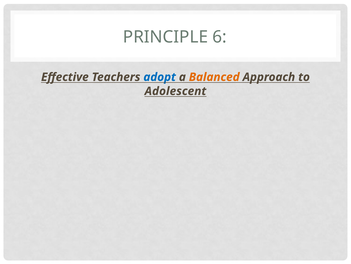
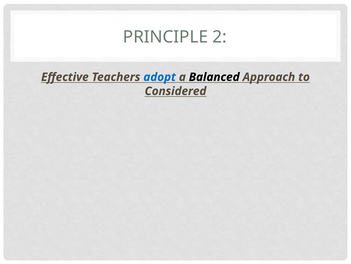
6: 6 -> 2 (220, 37)
Balanced colour: orange -> black (214, 77)
Adolescent: Adolescent -> Considered (175, 91)
